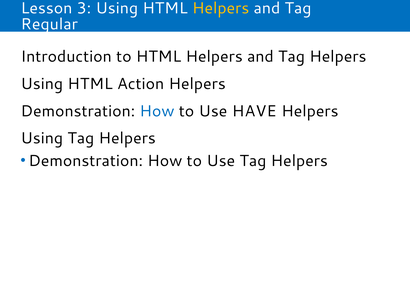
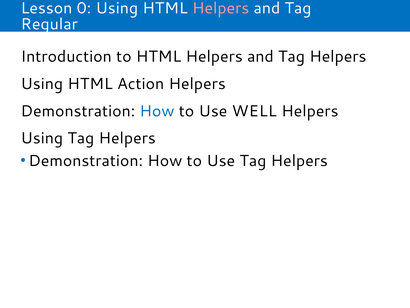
3: 3 -> 0 (84, 8)
Helpers colour: yellow -> pink (221, 8)
HAVE: HAVE -> WELL (254, 111)
